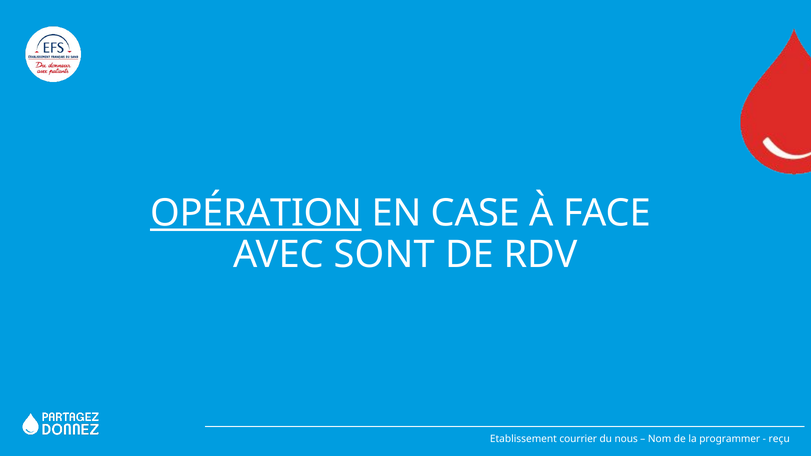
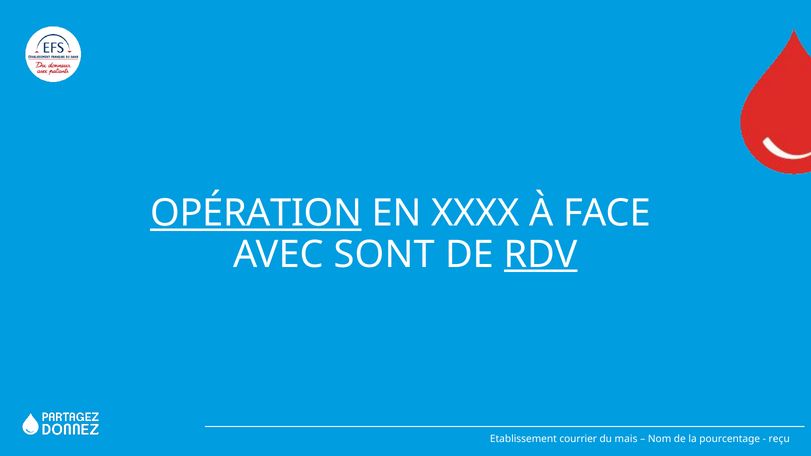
CASE: CASE -> XXXX (476, 214)
RDV underline: none -> present (541, 255)
nous: nous -> mais (626, 439)
programmer: programmer -> pourcentage (730, 439)
